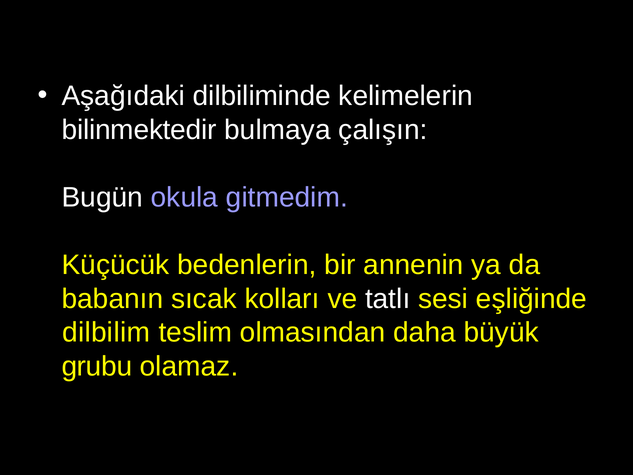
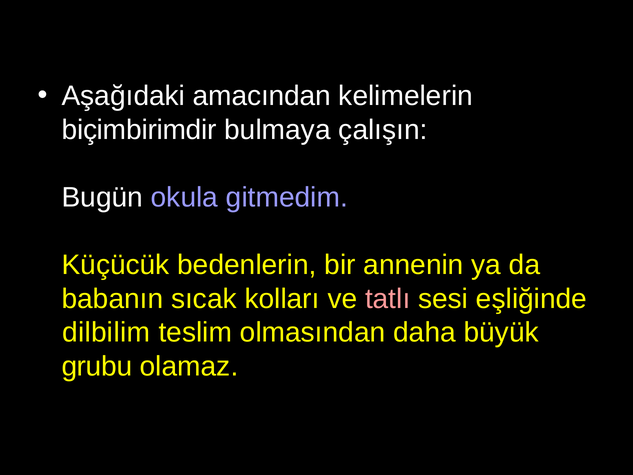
dilbiliminde: dilbiliminde -> amacından (262, 96)
bilinmektedir: bilinmektedir -> biçimbirimdir (139, 130)
tatlı colour: white -> pink (388, 299)
